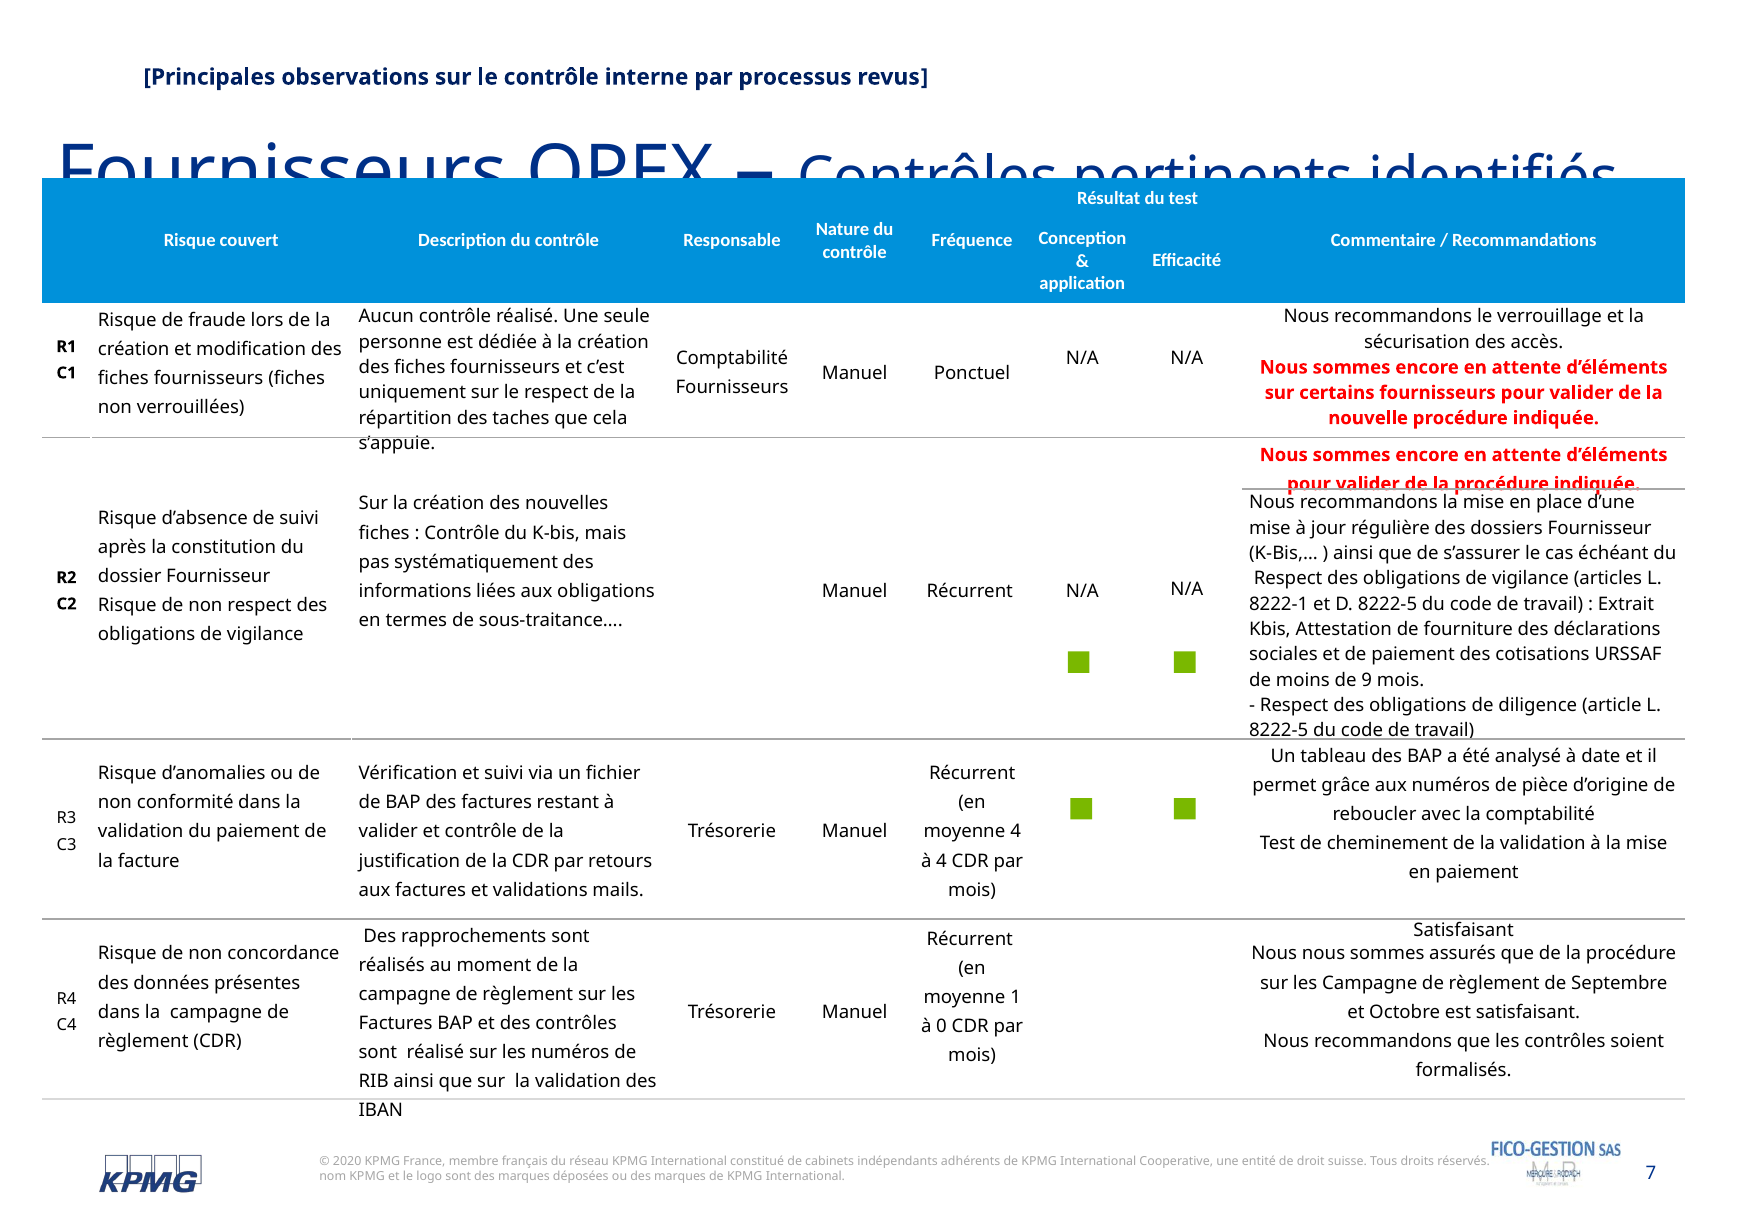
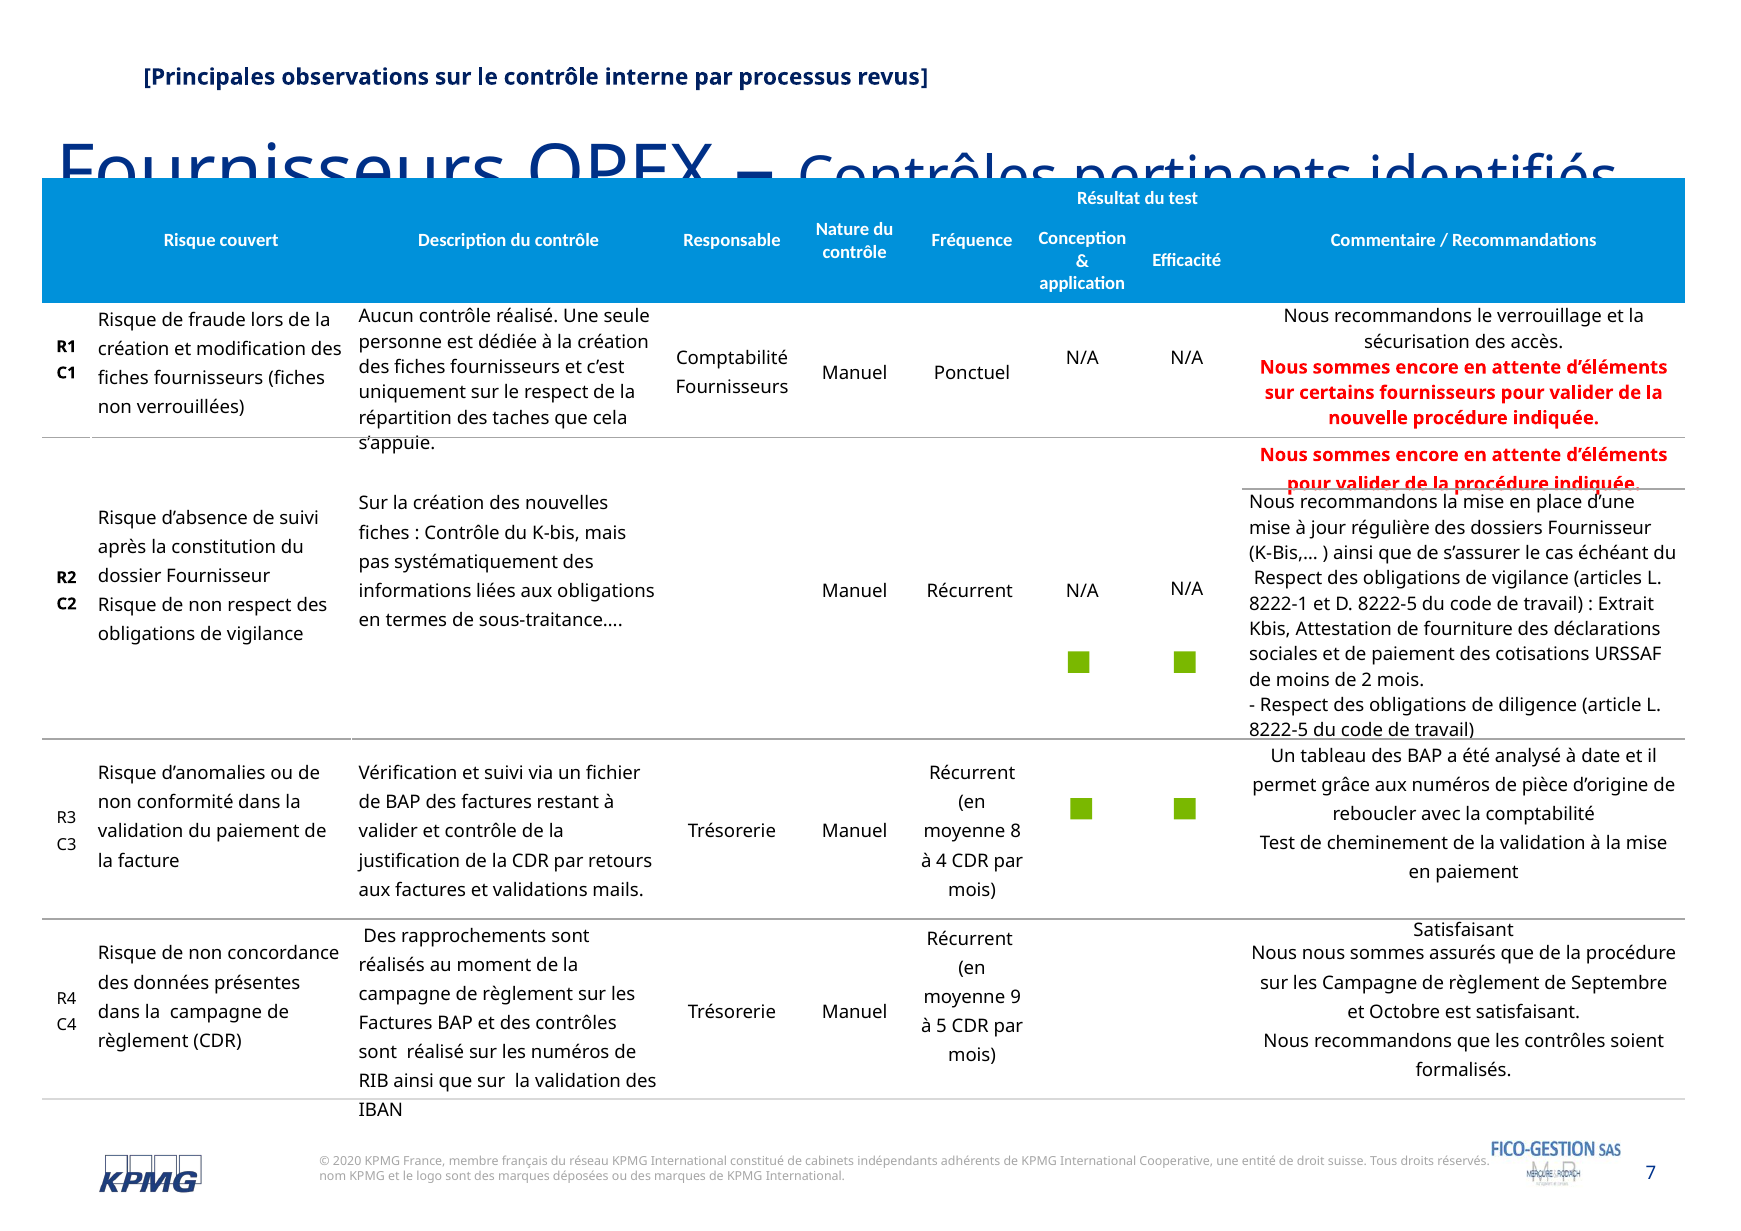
9: 9 -> 2 (1367, 680)
moyenne 4: 4 -> 8 (1016, 832)
1: 1 -> 9 (1016, 997)
0: 0 -> 5 (942, 1027)
